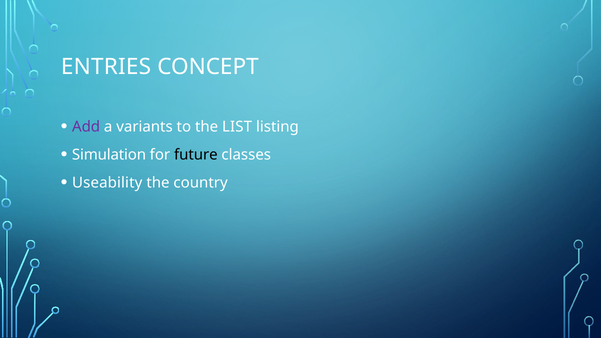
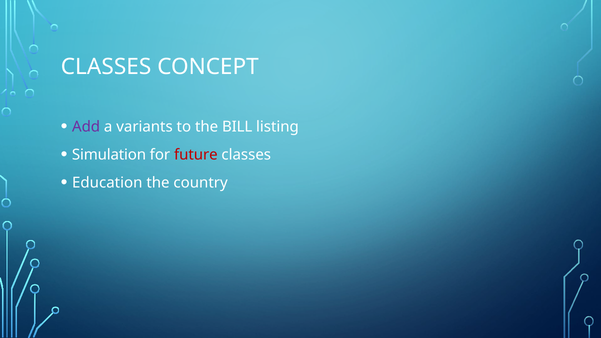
ENTRIES: ENTRIES -> CLASSES (106, 67)
LIST: LIST -> BILL (237, 127)
future colour: black -> red (196, 155)
Useability: Useability -> Education (107, 183)
